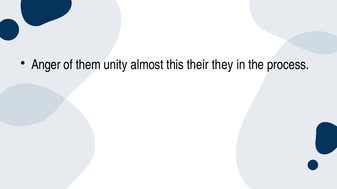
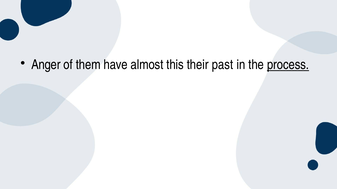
unity: unity -> have (116, 65)
they: they -> past (222, 65)
process underline: none -> present (288, 65)
